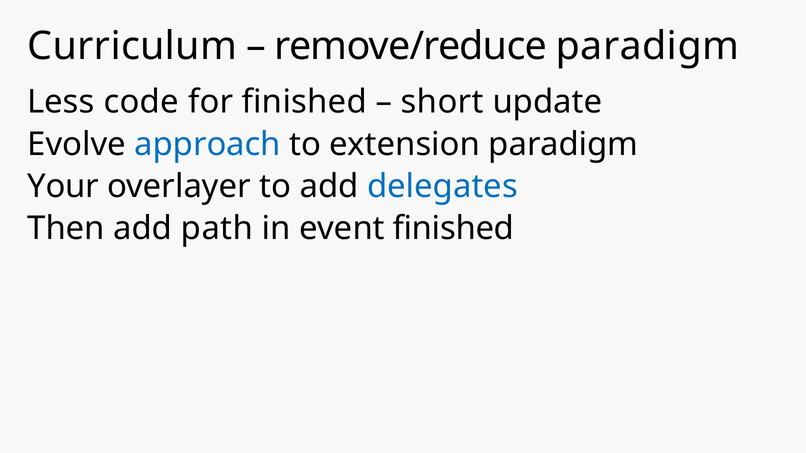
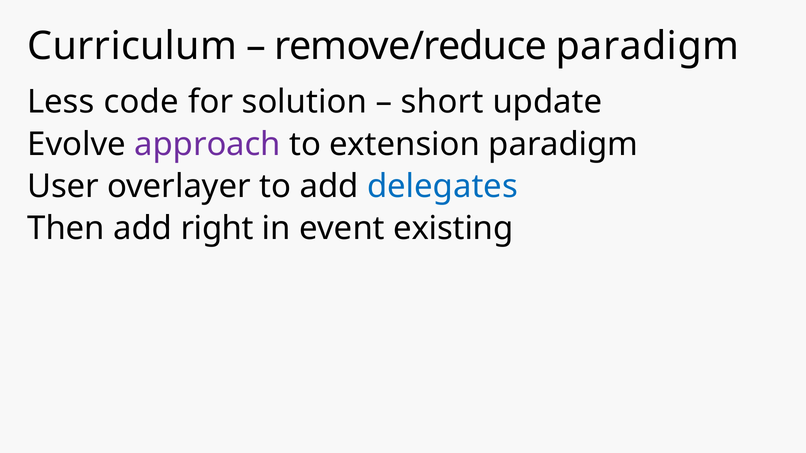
for finished: finished -> solution (304, 102)
approach colour: blue -> purple (208, 144)
Your: Your -> User (63, 186)
path: path -> right (217, 229)
event finished: finished -> existing (453, 229)
